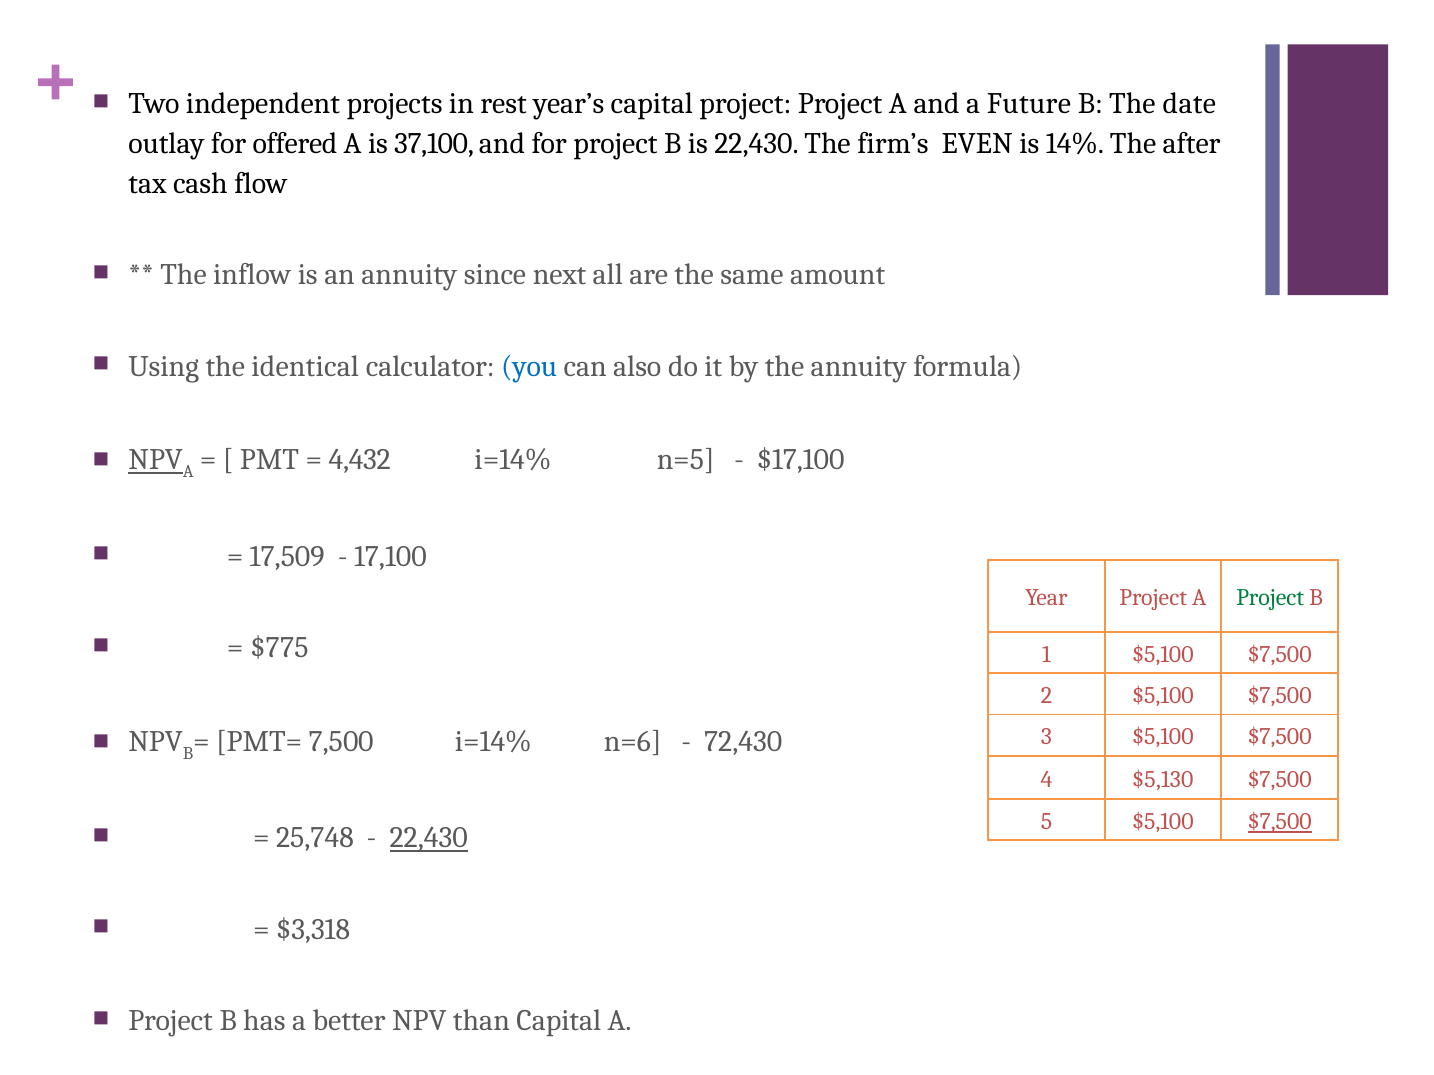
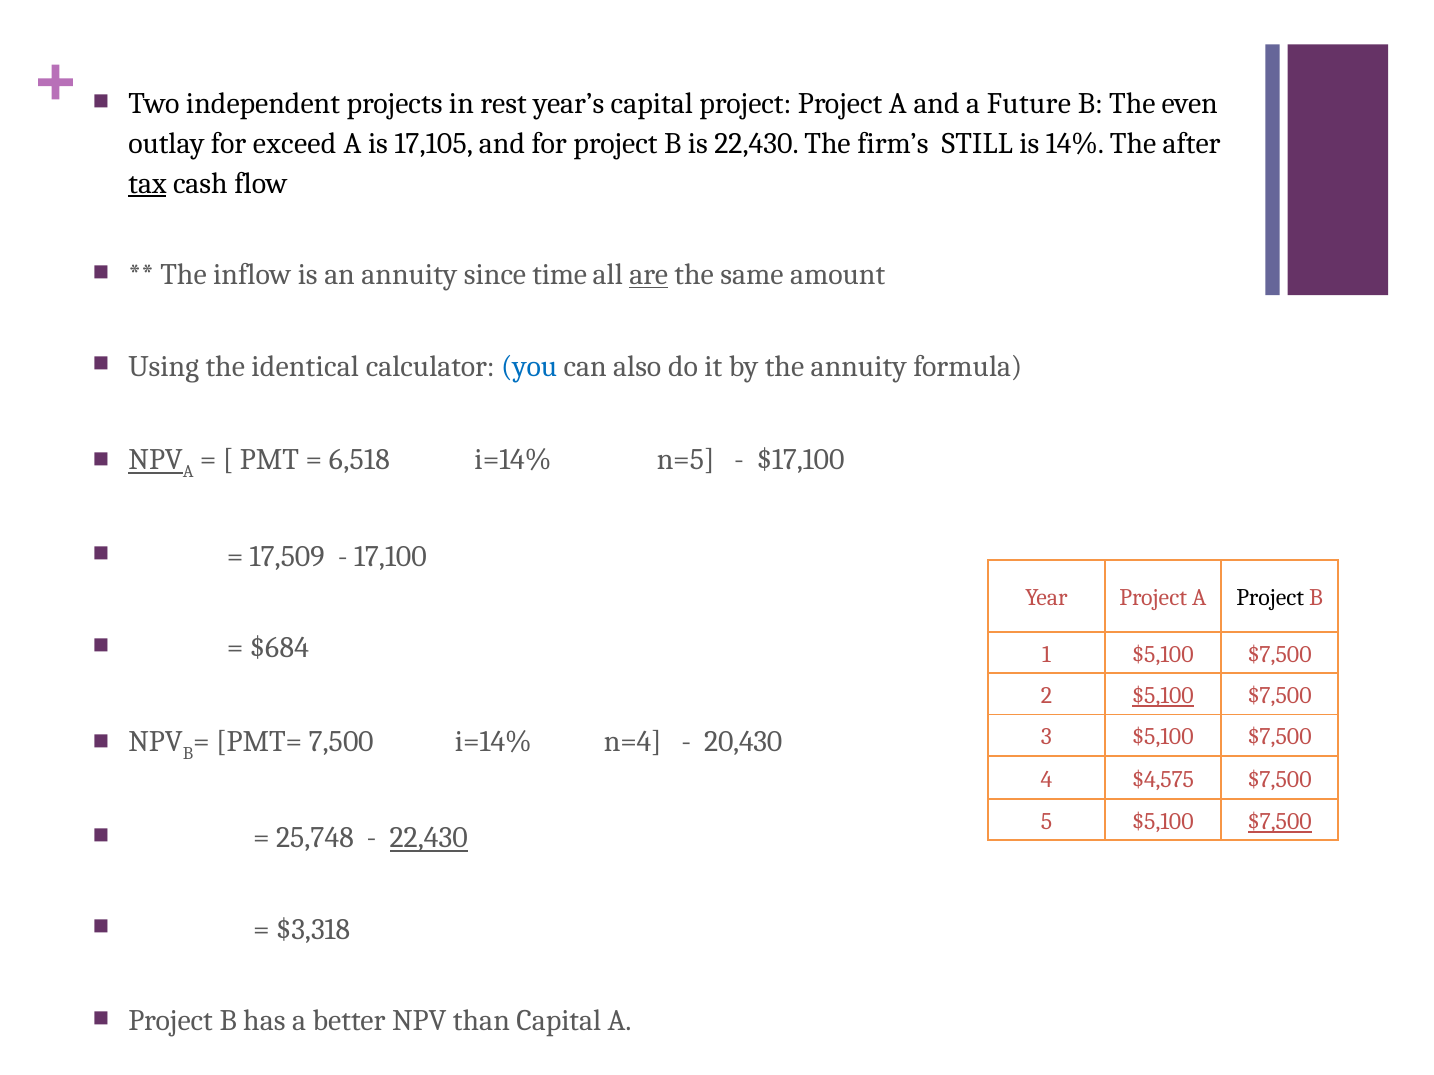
date: date -> even (1190, 104)
offered: offered -> exceed (295, 144)
37,100: 37,100 -> 17,105 (434, 144)
EVEN: EVEN -> STILL (977, 144)
tax underline: none -> present (147, 183)
next: next -> time (560, 275)
are underline: none -> present (649, 275)
4,432: 4,432 -> 6,518 (359, 460)
Project colour: green -> black (1270, 598)
$775: $775 -> $684 (279, 648)
$5,100 underline: none -> present (1163, 696)
n=6: n=6 -> n=4 (633, 742)
72,430: 72,430 -> 20,430 (743, 742)
$5,130: $5,130 -> $4,575 (1163, 780)
